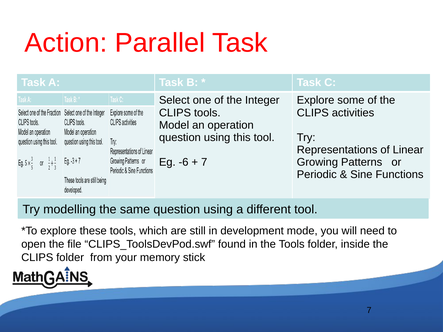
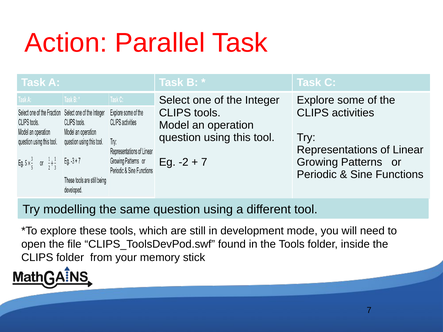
-6: -6 -> -2 (184, 162)
